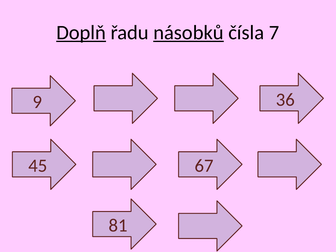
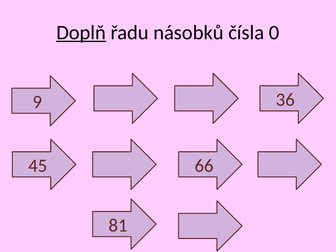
násobků underline: present -> none (188, 33)
7: 7 -> 0 (274, 33)
67: 67 -> 66 (204, 166)
